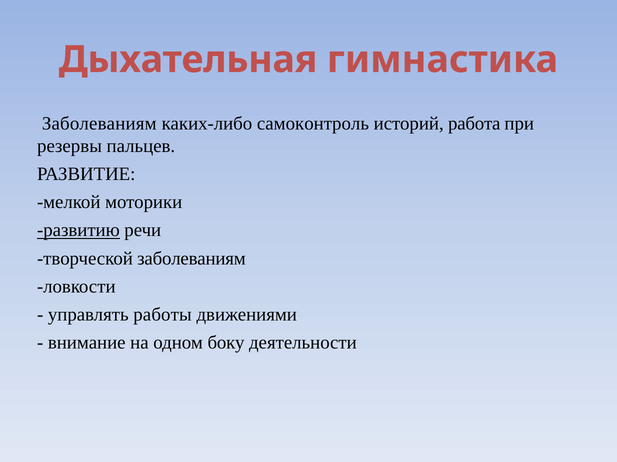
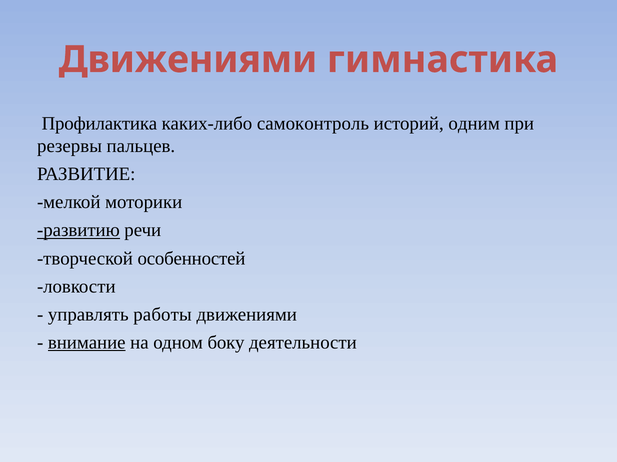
Дыхательная: Дыхательная -> Движениями (188, 60)
Заболеваниям: Заболеваниям -> Профилактика (99, 124)
работа: работа -> одним (474, 124)
творческой заболеваниям: заболеваниям -> особенностей (191, 259)
внимание underline: none -> present (87, 343)
